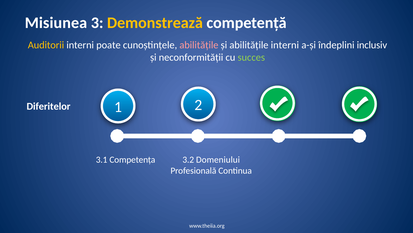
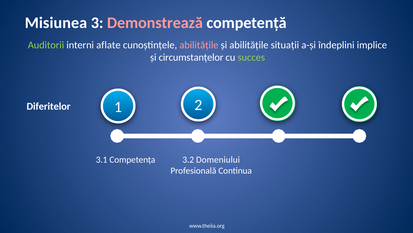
Demonstrează colour: yellow -> pink (155, 23)
Auditorii colour: yellow -> light green (46, 45)
poate: poate -> aflate (108, 45)
abilitățile interni: interni -> situații (285, 45)
inclusiv: inclusiv -> implice (372, 45)
neconformității: neconformității -> circumstanțelor (191, 57)
